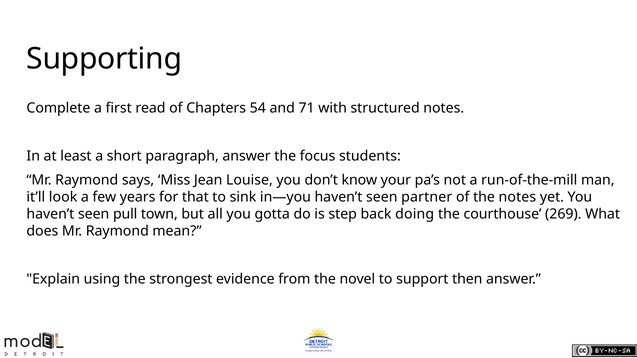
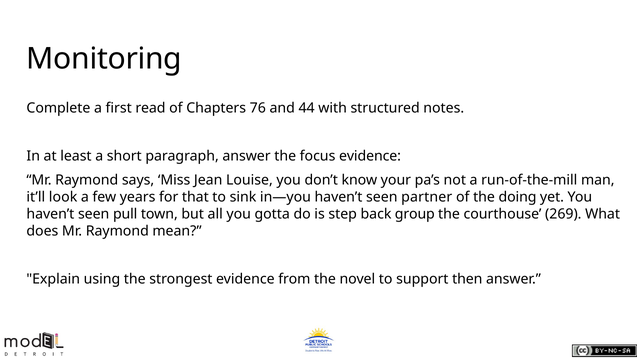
Supporting: Supporting -> Monitoring (104, 59)
54: 54 -> 76 (258, 108)
71: 71 -> 44 (307, 108)
focus students: students -> evidence (370, 156)
the notes: notes -> doing (518, 197)
doing: doing -> group (415, 214)
